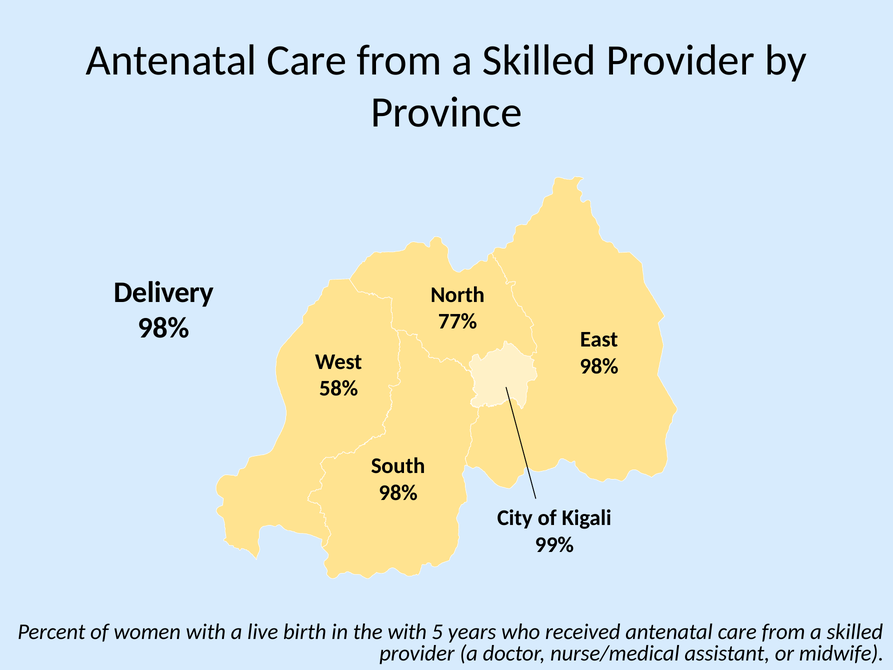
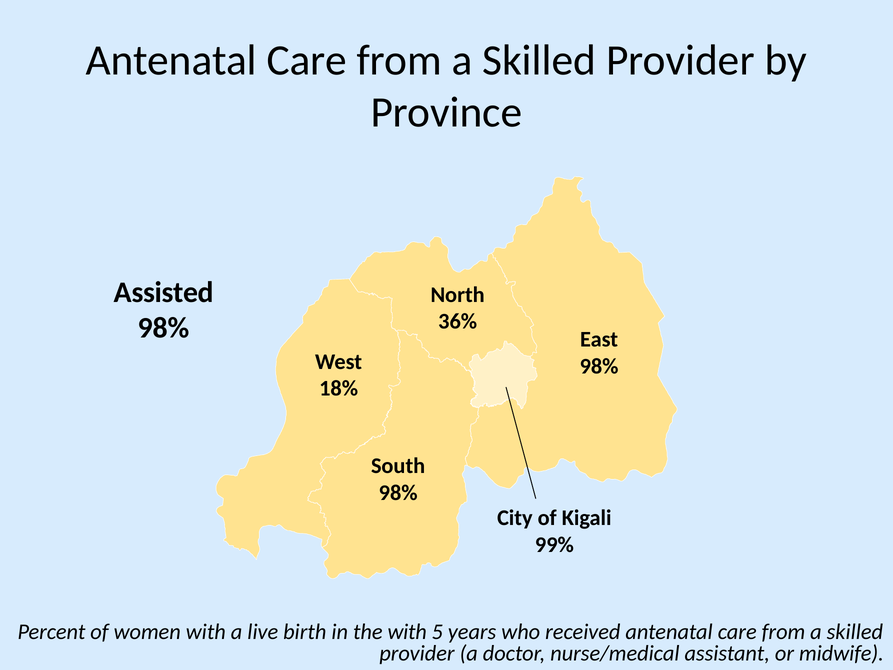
Delivery: Delivery -> Assisted (164, 292)
77%: 77% -> 36% (458, 321)
58%: 58% -> 18% (339, 388)
